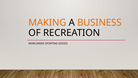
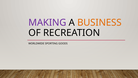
MAKING colour: orange -> purple (47, 22)
